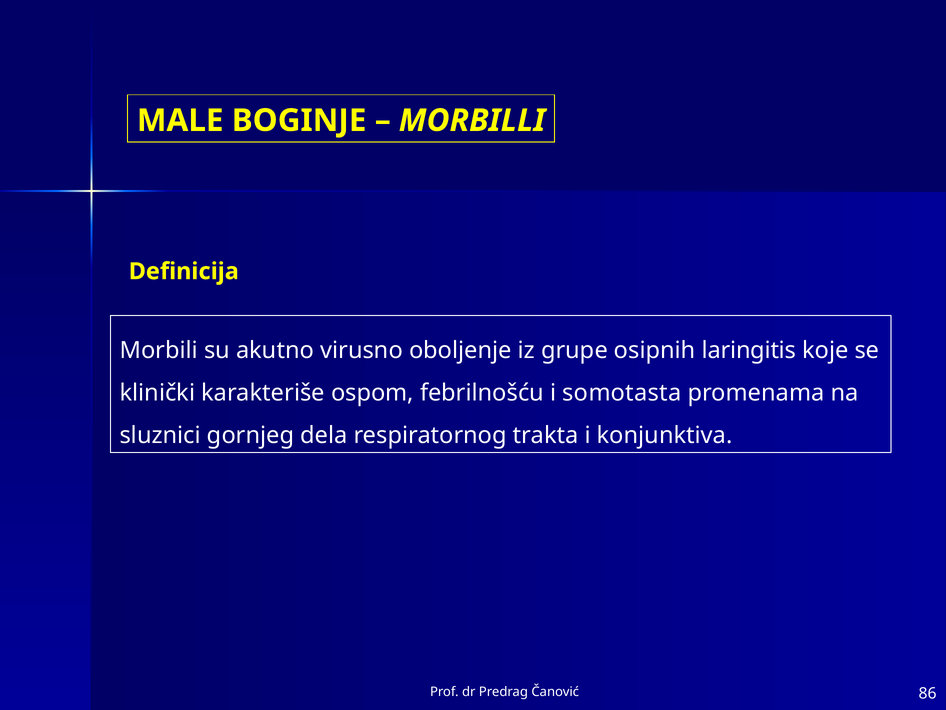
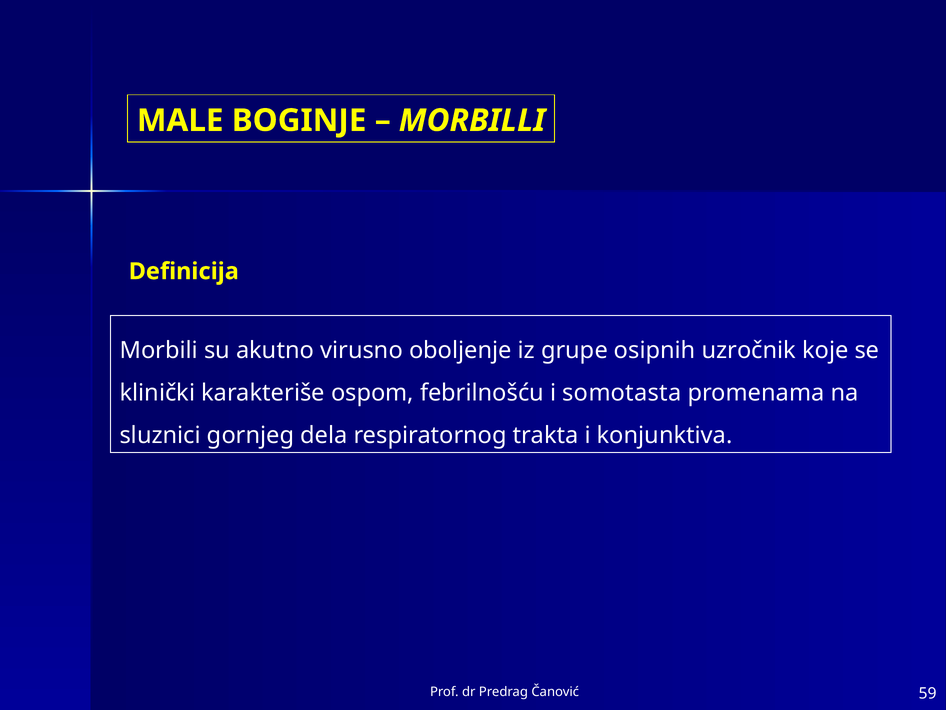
laringitis: laringitis -> uzročnik (749, 350)
86: 86 -> 59 (928, 693)
